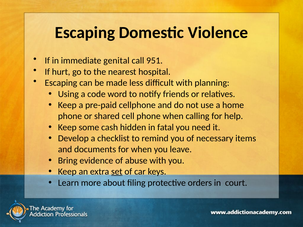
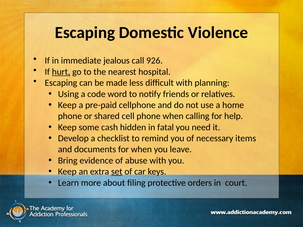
genital: genital -> jealous (117, 61)
951: 951 -> 926 (154, 61)
hurt underline: none -> present (61, 72)
